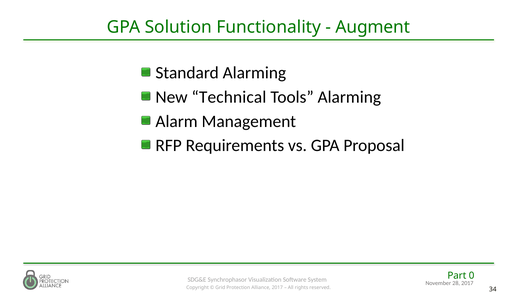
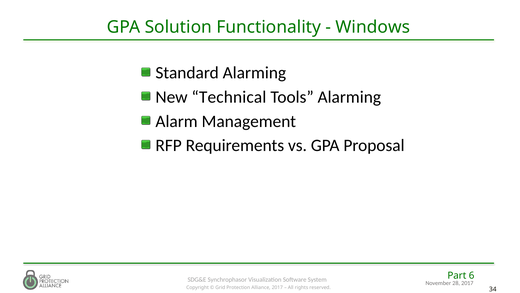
Augment: Augment -> Windows (373, 27)
0: 0 -> 6 (472, 275)
